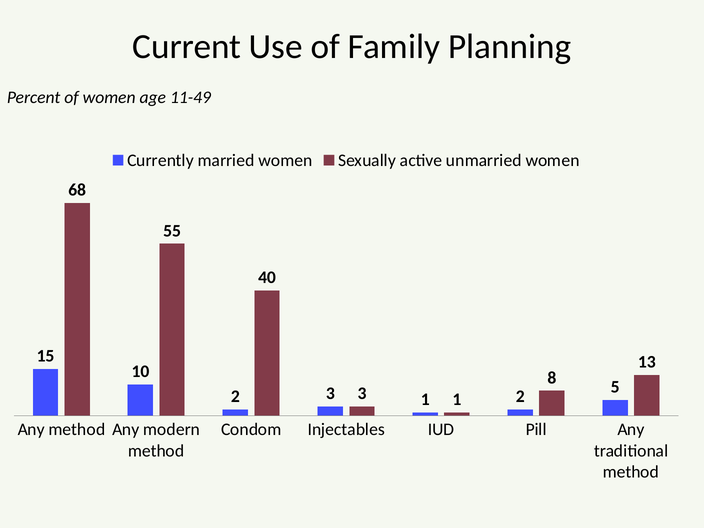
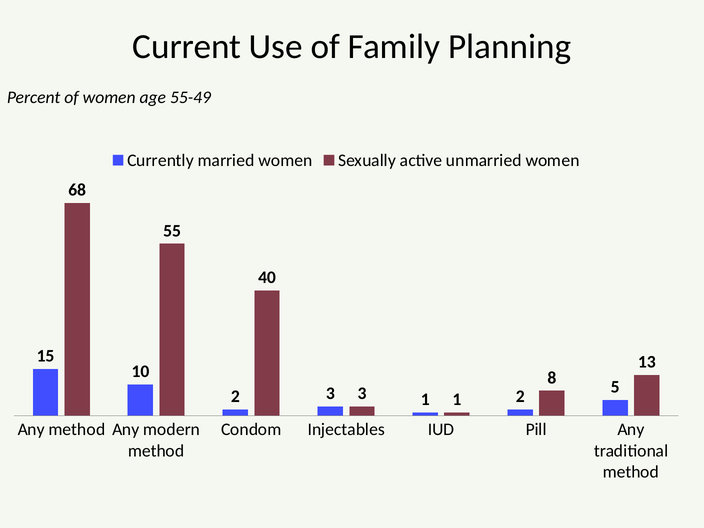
11-49: 11-49 -> 55-49 (191, 97)
